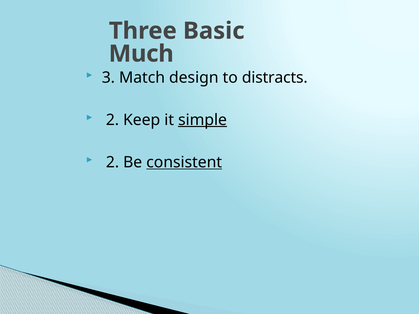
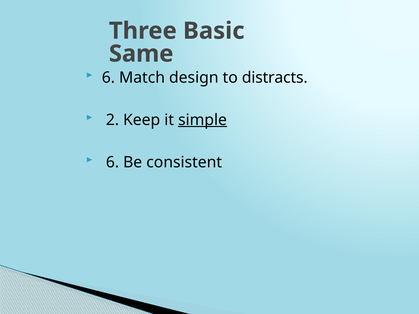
Much: Much -> Same (141, 54)
3: 3 -> 6 (108, 78)
2: 2 -> 6 (112, 162)
consistent underline: present -> none (184, 162)
